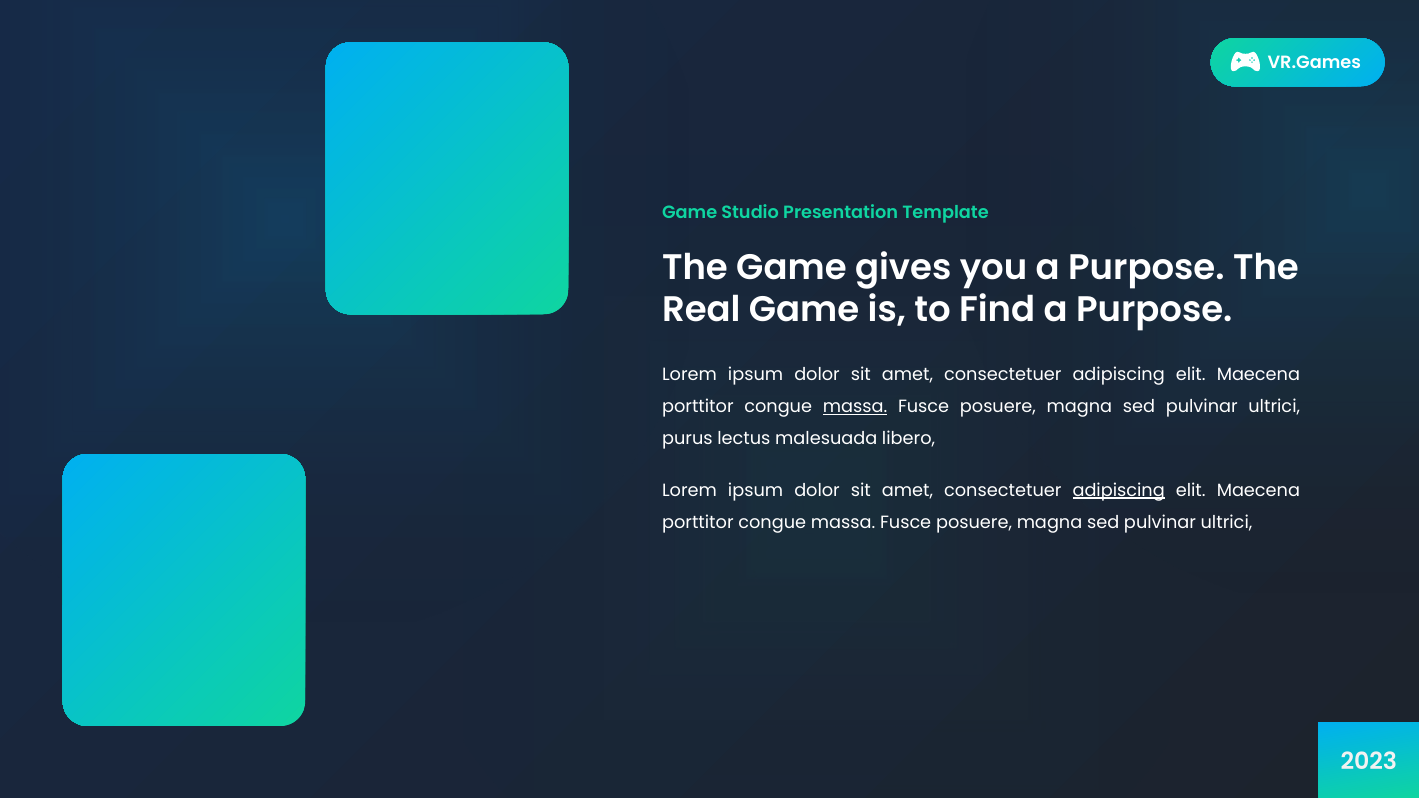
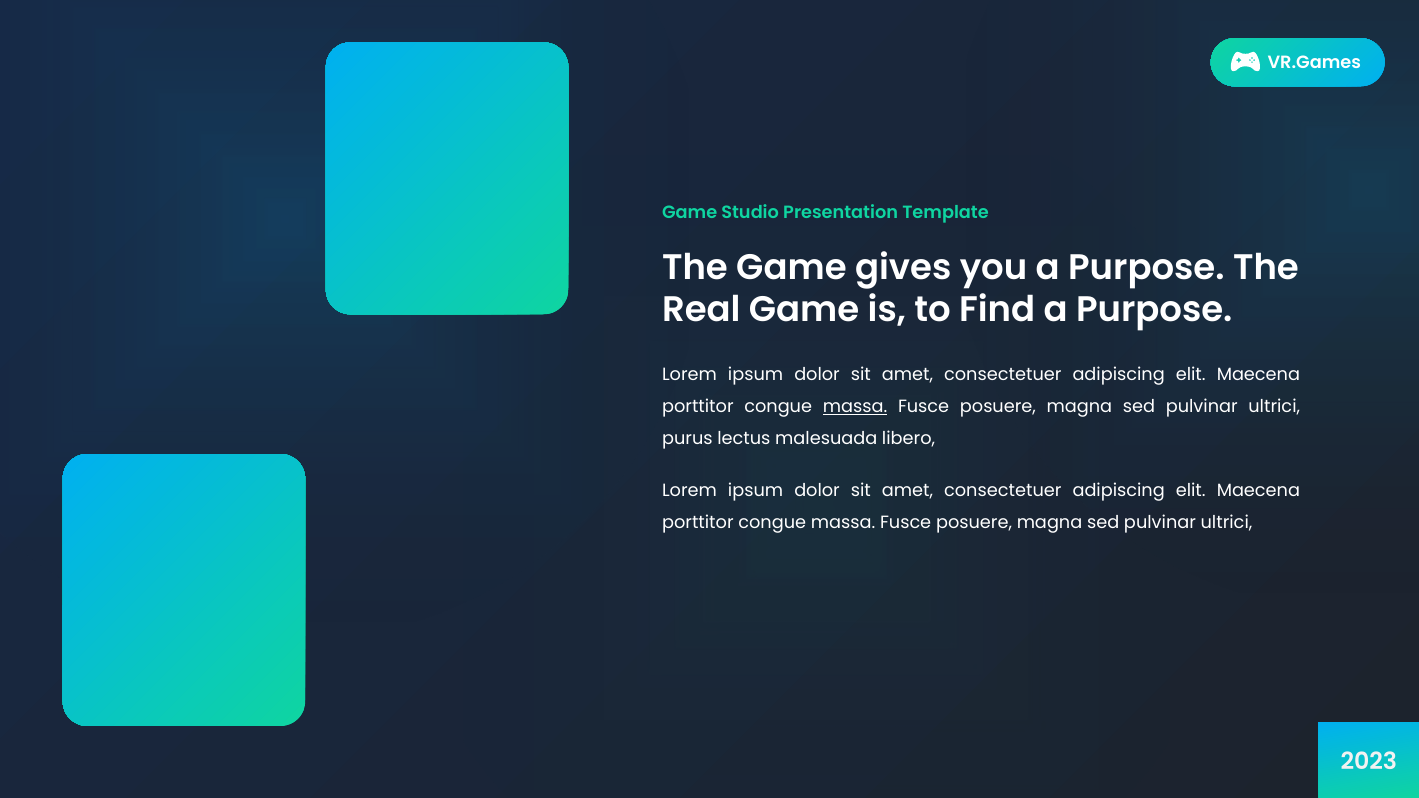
adipiscing underline: present -> none (1119, 491)
